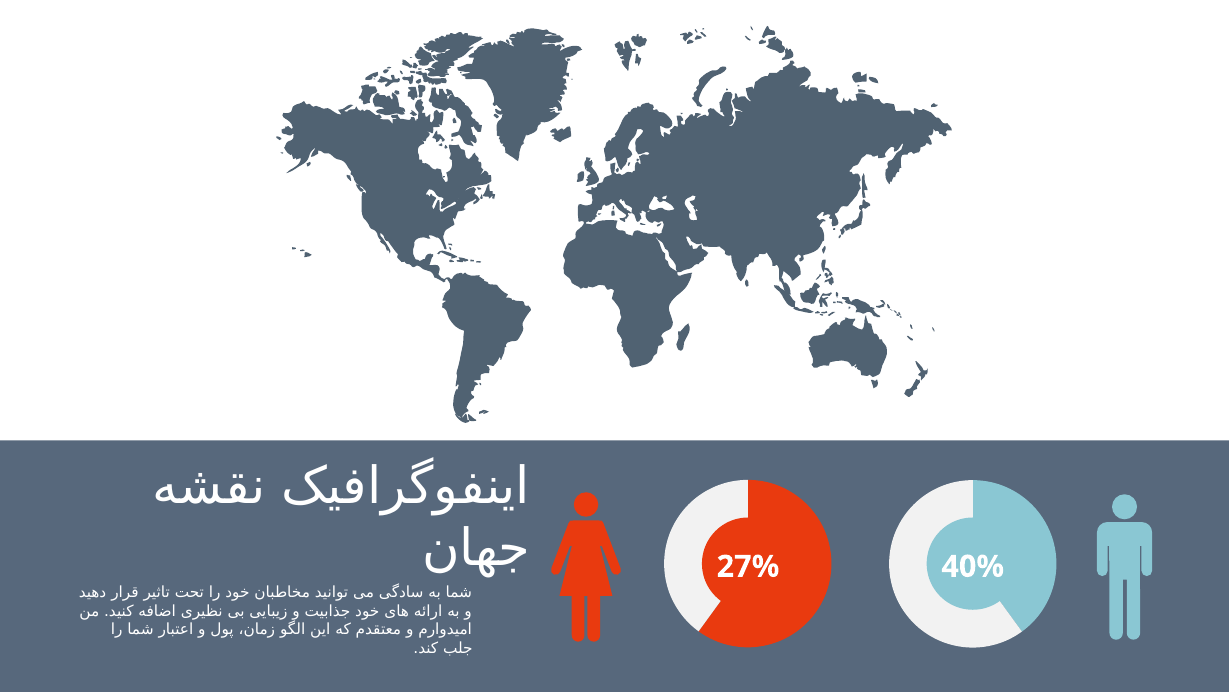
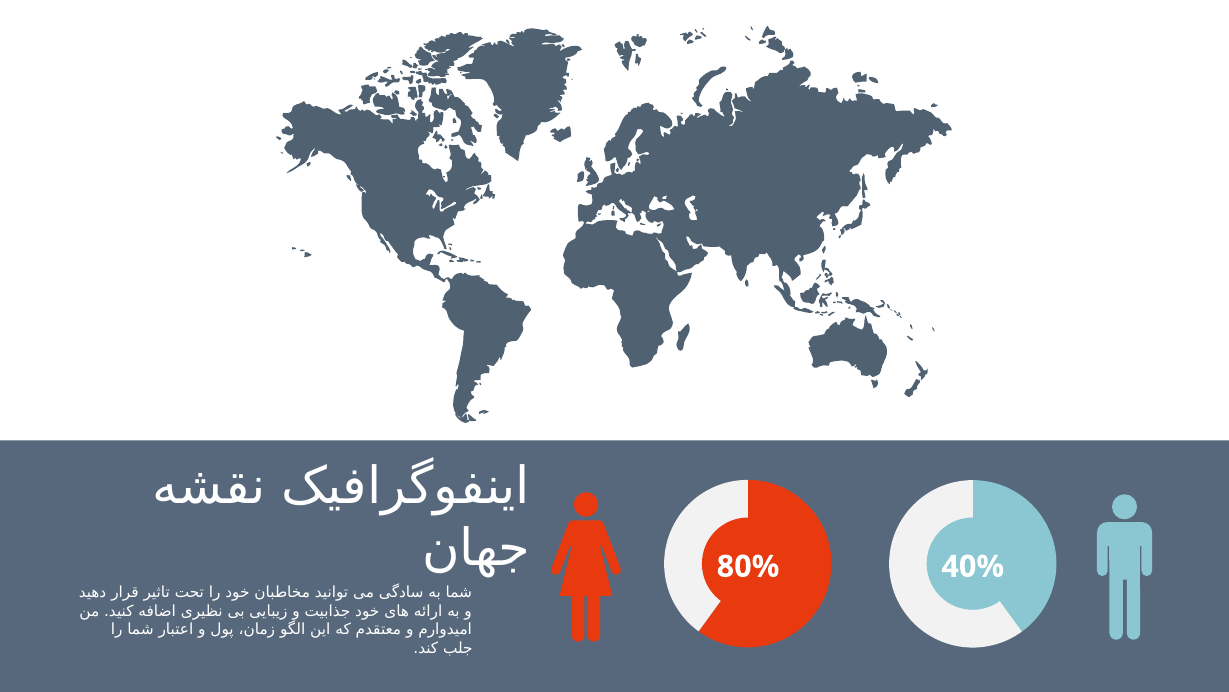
27%: 27% -> 80% (748, 566)
